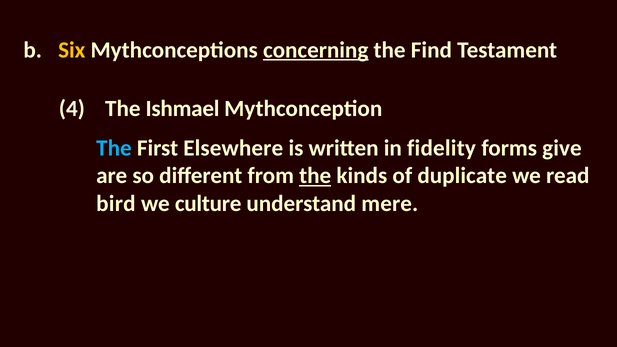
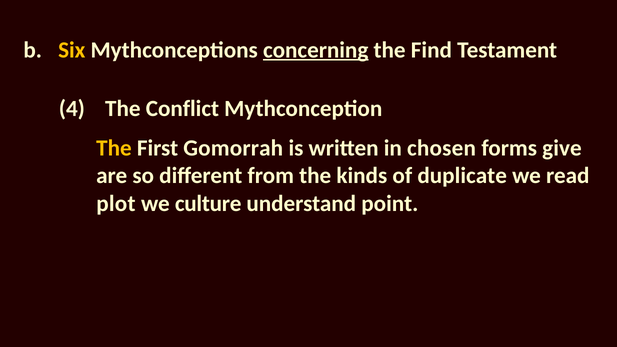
Ishmael: Ishmael -> Conflict (182, 109)
The colour: light blue -> yellow (114, 148)
Elsewhere: Elsewhere -> Gomorrah (233, 148)
fidelity: fidelity -> chosen (442, 148)
the underline: present -> none (315, 176)
bird: bird -> plot (116, 203)
mere: mere -> point (390, 203)
